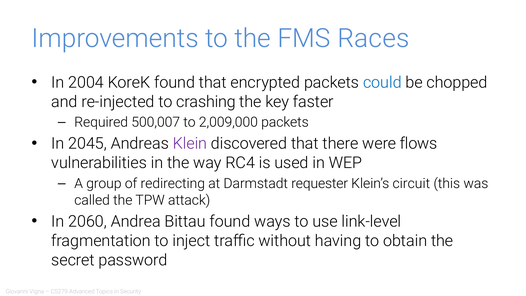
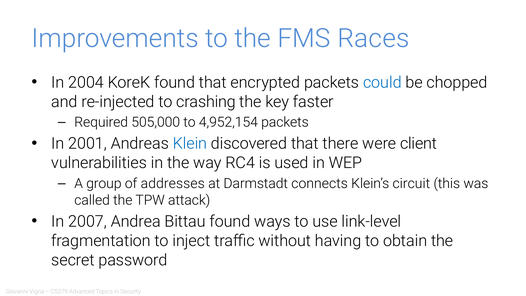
500,007: 500,007 -> 505,000 (156, 122)
2,009,000: 2,009,000 -> 4,952,154 (228, 122)
2045: 2045 -> 2001 (88, 144)
Klein colour: purple -> blue (190, 144)
flows: flows -> client (419, 144)
redirecting: redirecting -> addresses (173, 183)
requester: requester -> connects (320, 183)
2060: 2060 -> 2007 (88, 221)
